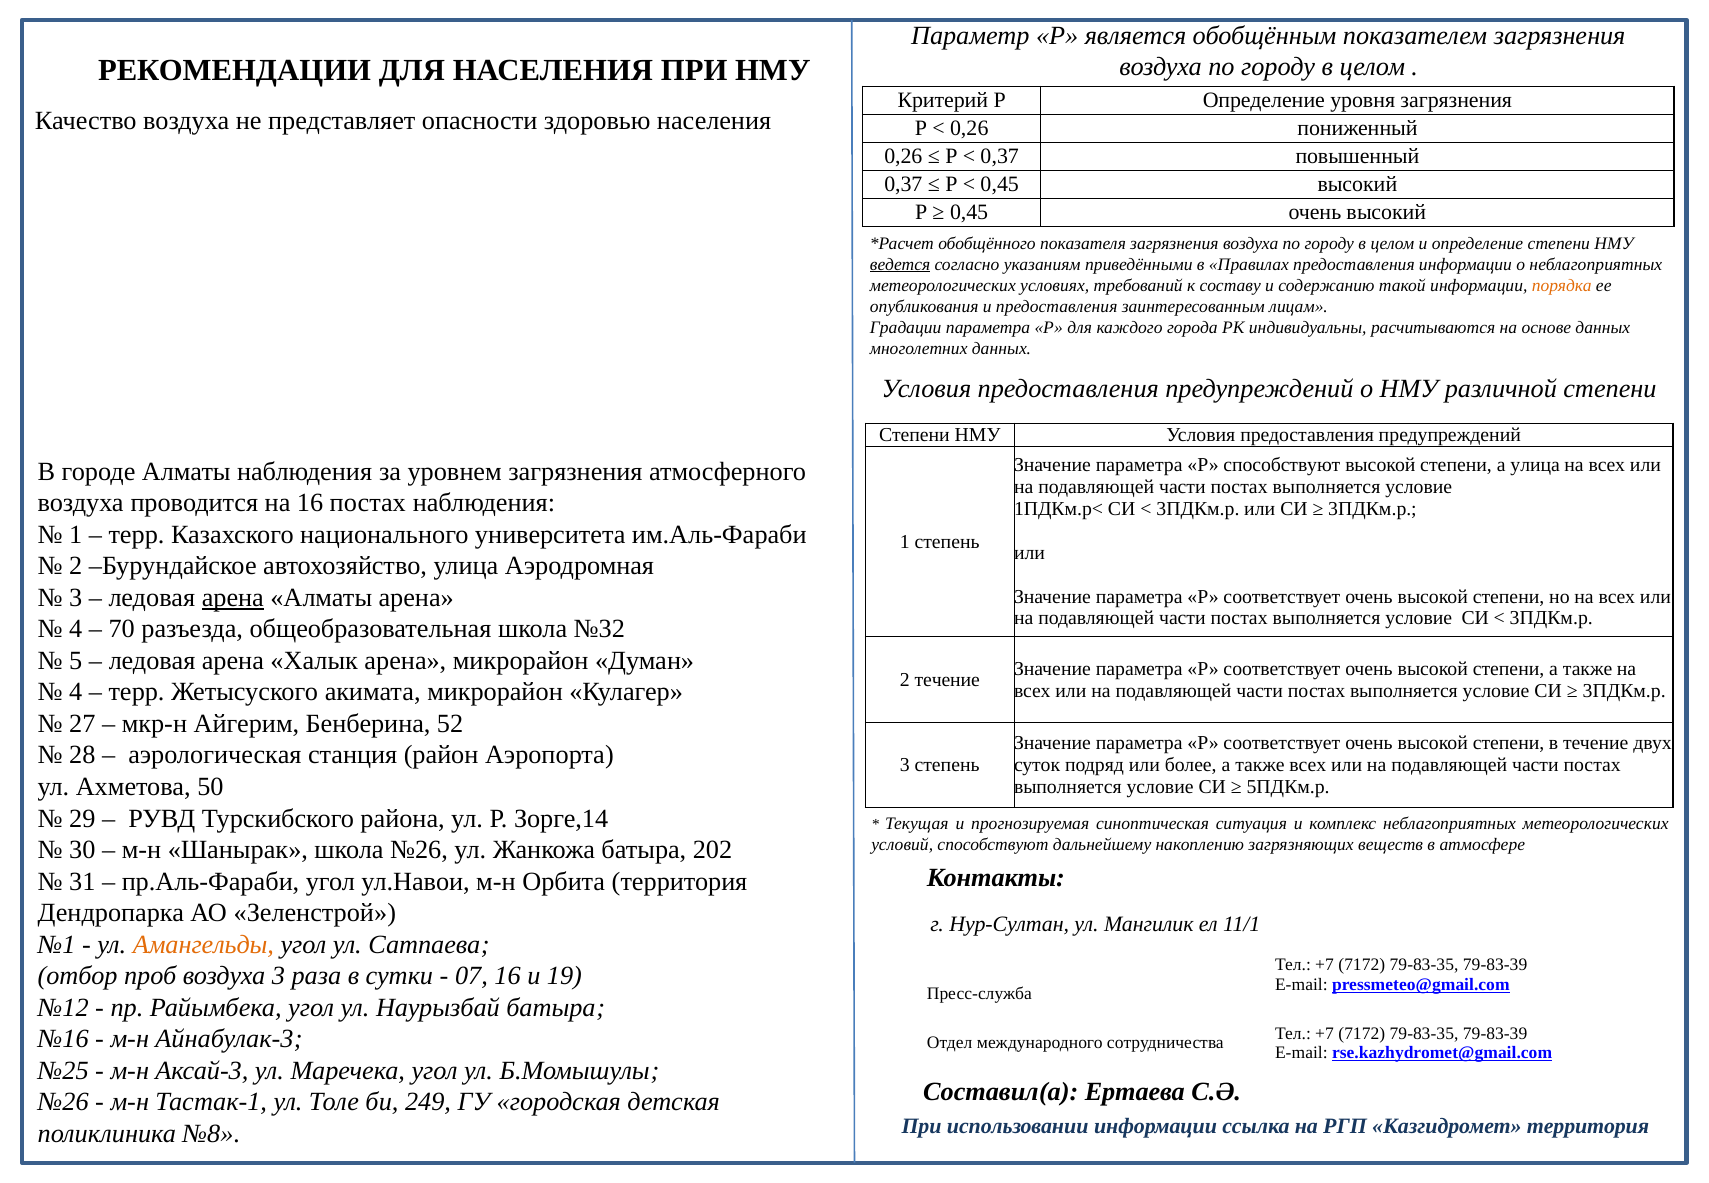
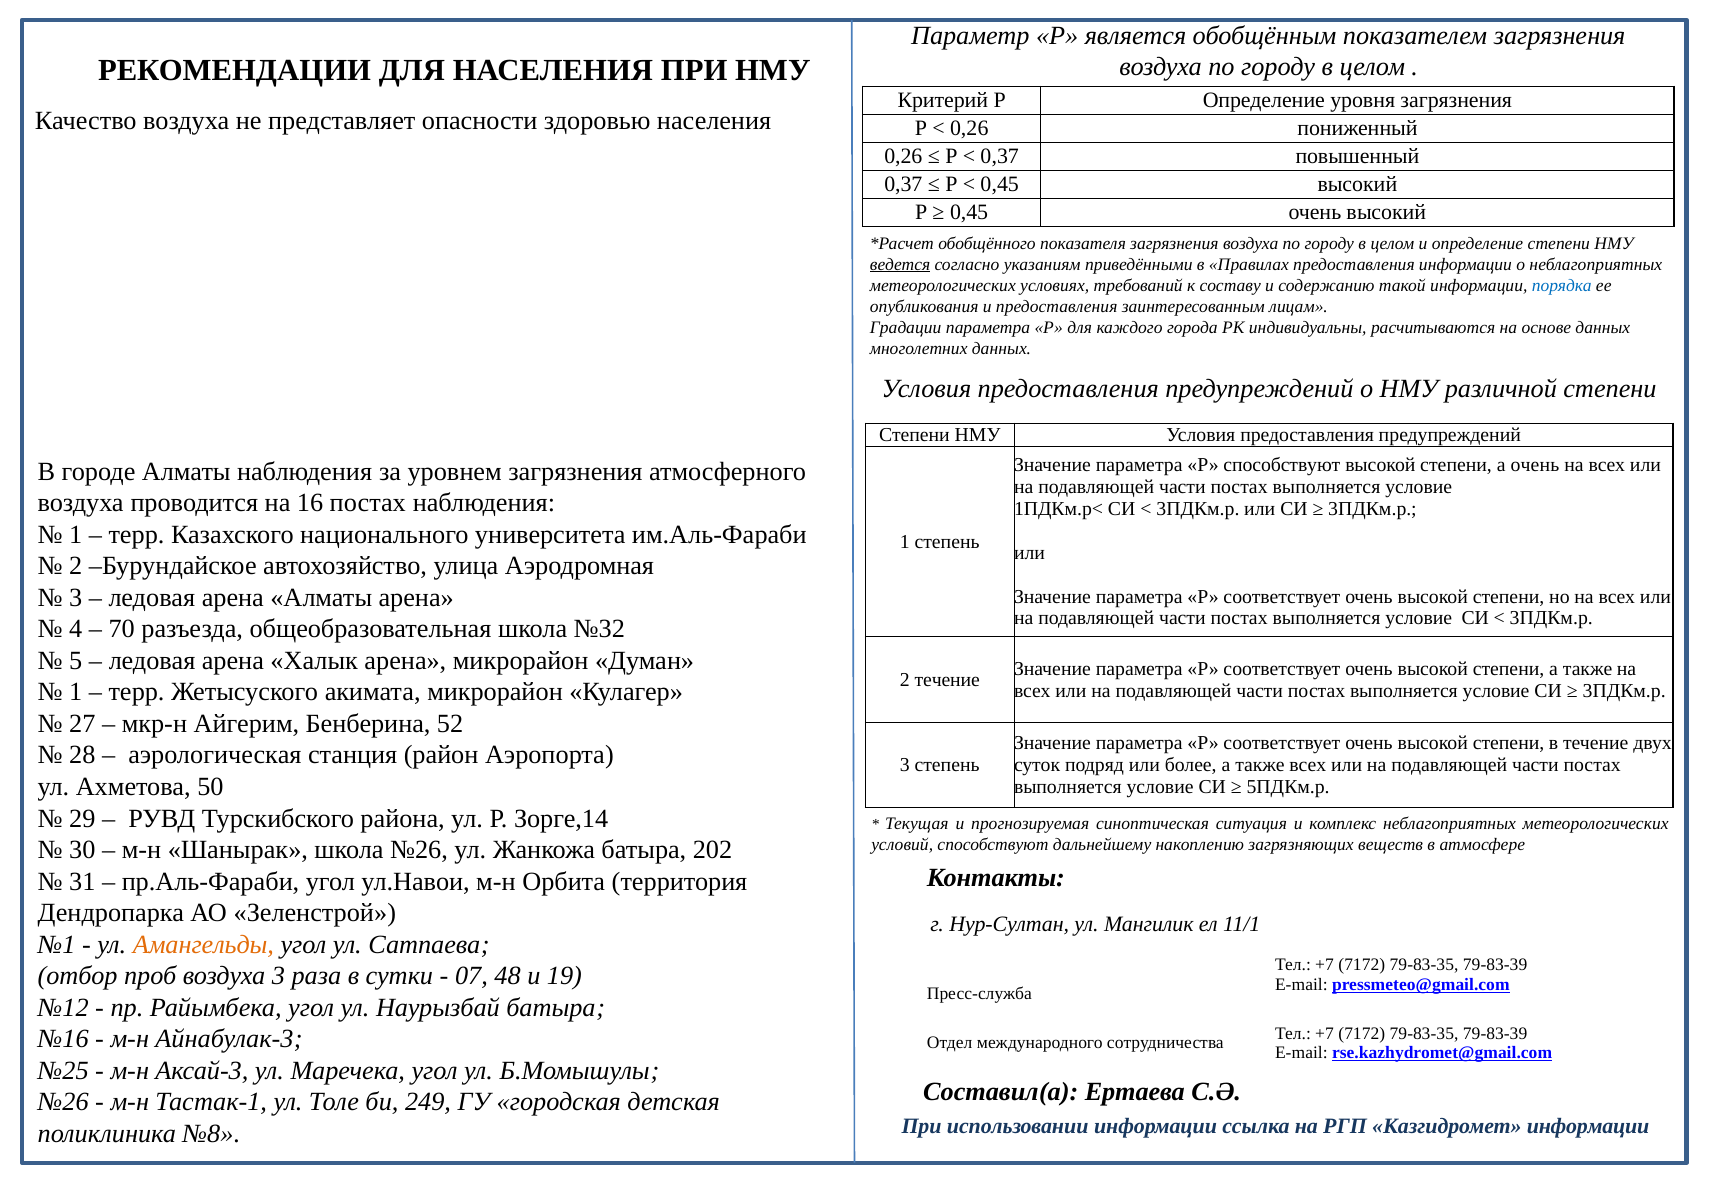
порядка colour: orange -> blue (1562, 285)
а улица: улица -> очень (1535, 465)
арена underline: present -> none (233, 598)
4: 4 -> 1 (76, 692)
07 16: 16 -> 48 (508, 976)
Казгидромет территория: территория -> информации (1588, 1127)
